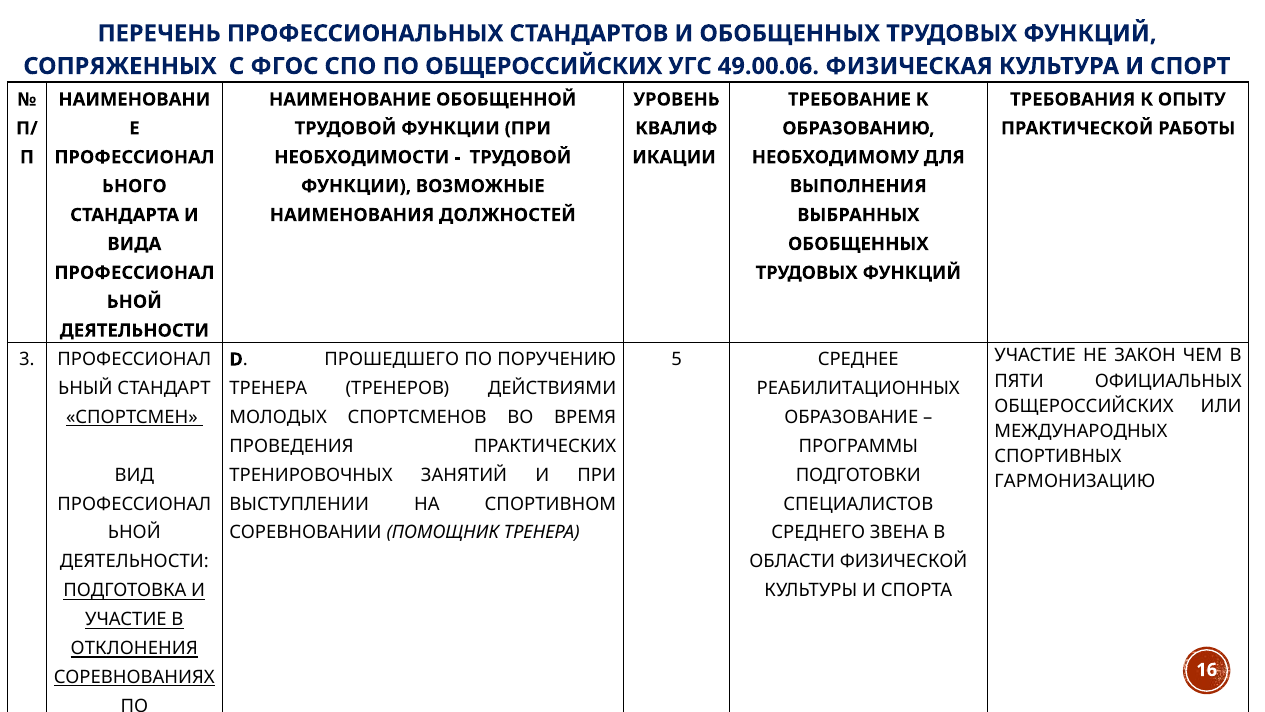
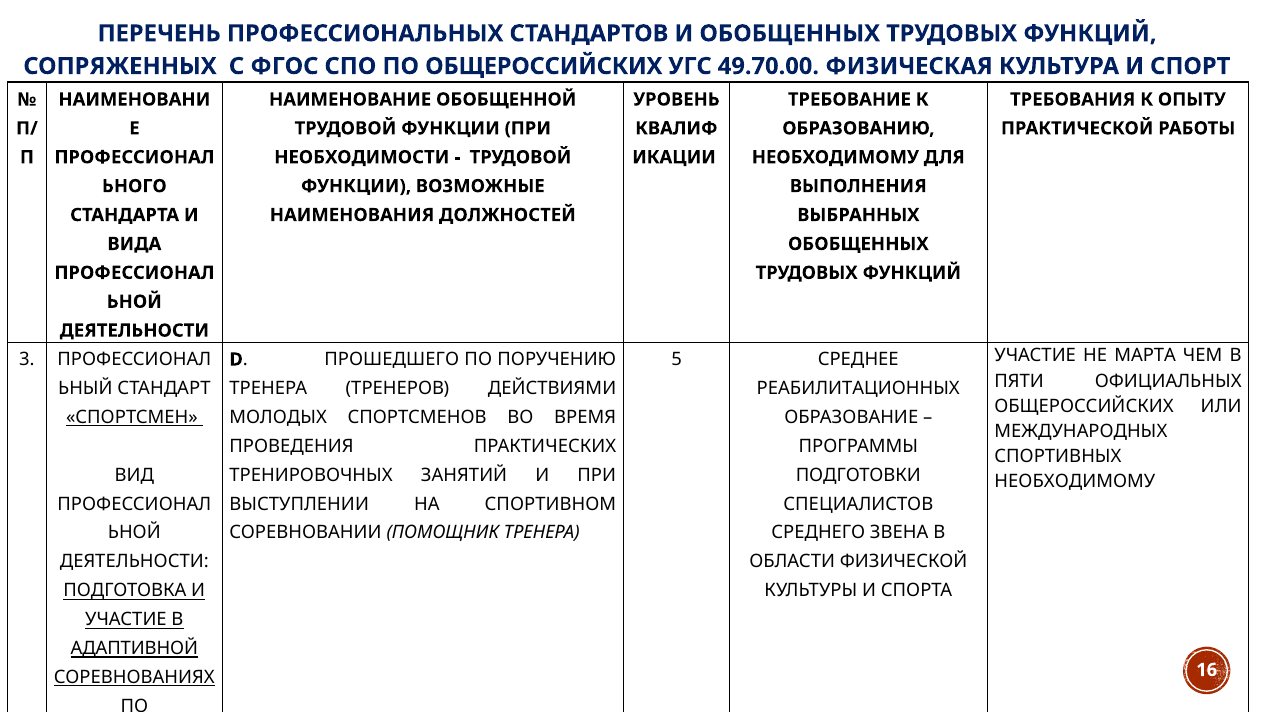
49.00.06: 49.00.06 -> 49.70.00 (768, 66)
ЗАКОН: ЗАКОН -> МАРТА (1145, 356)
ГАРМОНИЗАЦИЮ: ГАРМОНИЗАЦИЮ -> НЕОБХОДИМОМУ (1075, 481)
ОТКЛОНЕНИЯ: ОТКЛОНЕНИЯ -> АДАПТИВНОЙ (134, 648)
